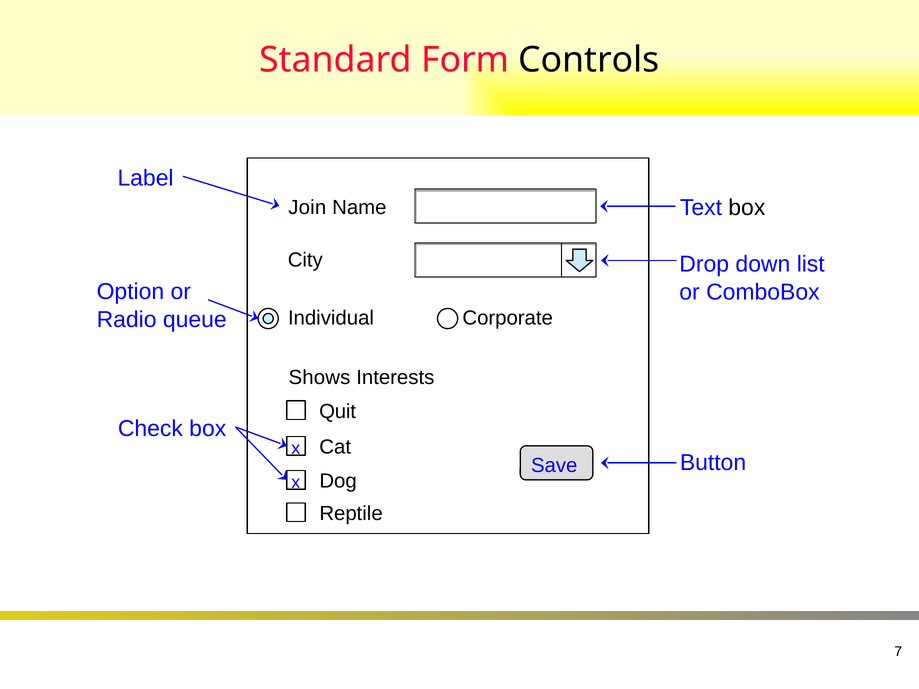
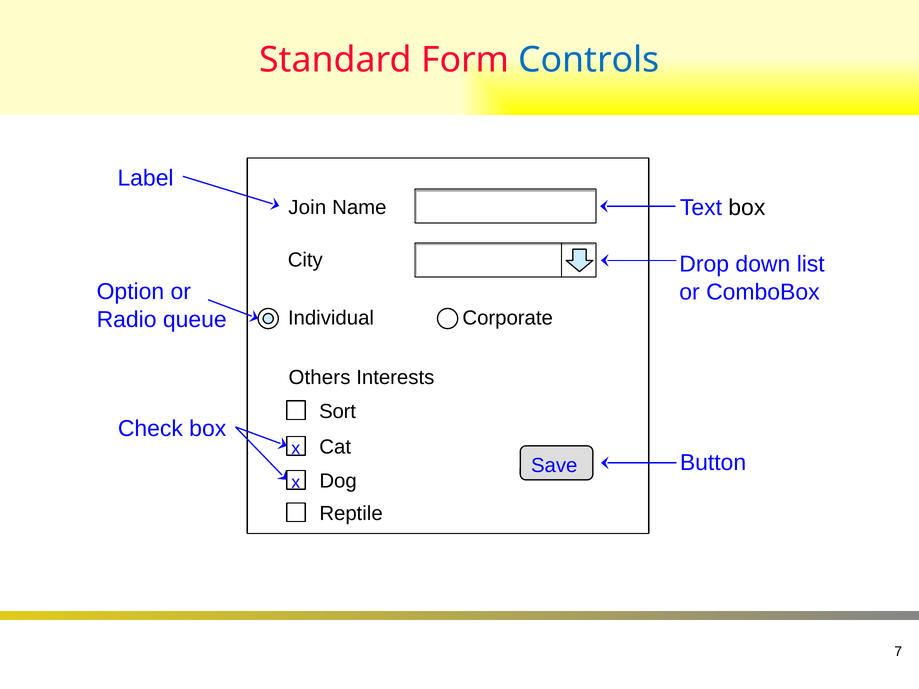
Controls colour: black -> blue (589, 60)
Shows: Shows -> Others (320, 378)
Quit: Quit -> Sort (338, 412)
